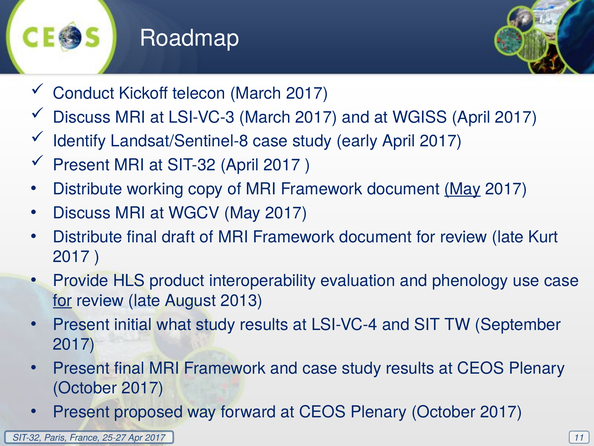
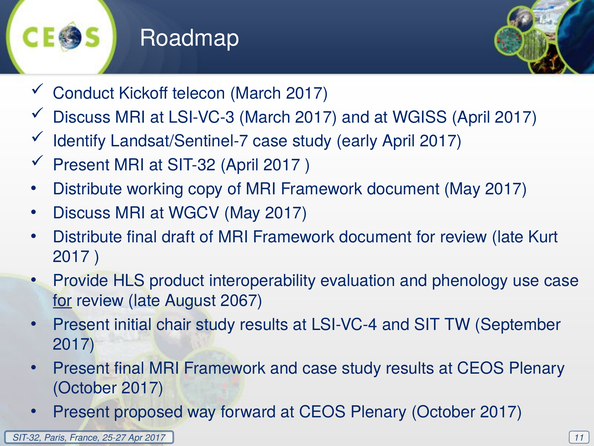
Landsat/Sentinel-8: Landsat/Sentinel-8 -> Landsat/Sentinel-7 (180, 141)
May underline: present -> none (462, 189)
2013: 2013 -> 2067 (242, 300)
what: what -> chair (174, 324)
